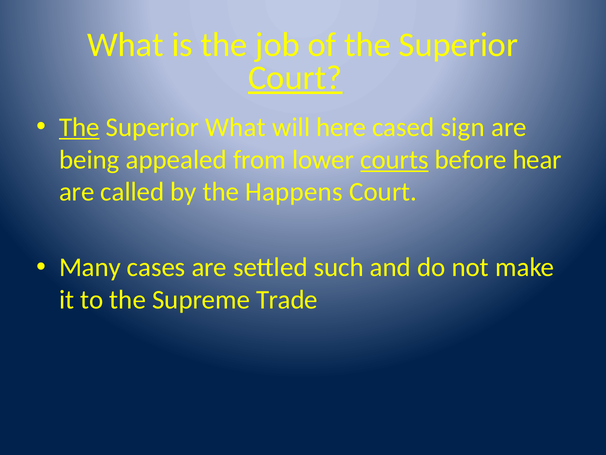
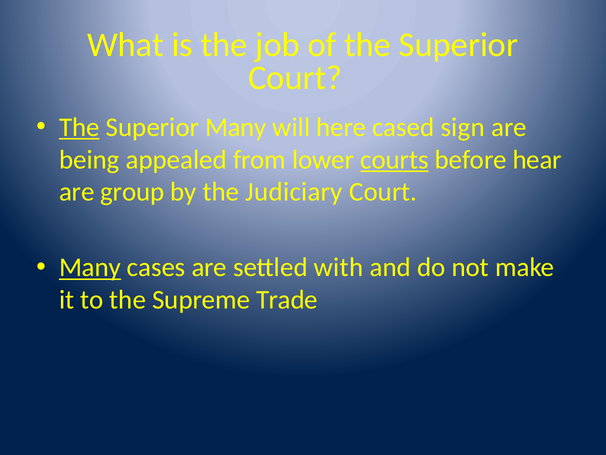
Court underline: present -> none (295, 78)
Superior What: What -> Many (236, 127)
called: called -> group (132, 192)
Happens: Happens -> Judiciary (294, 192)
Many underline: none -> present (90, 267)
such: such -> with (339, 267)
